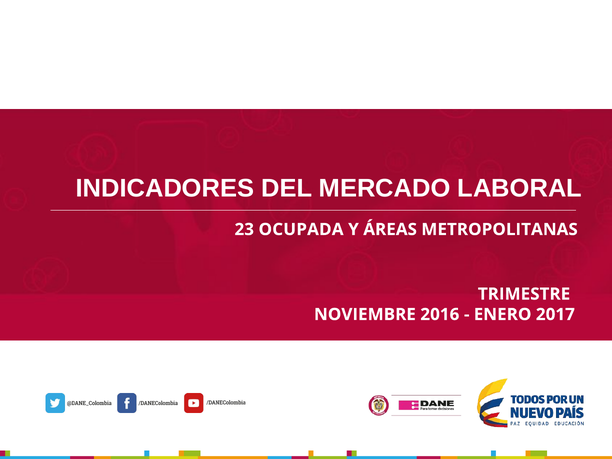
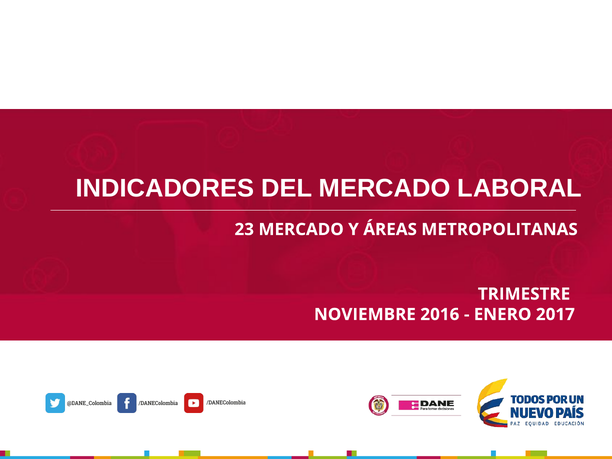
23 OCUPADA: OCUPADA -> MERCADO (301, 229)
